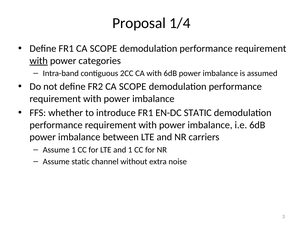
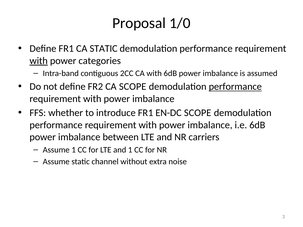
1/4: 1/4 -> 1/0 (180, 23)
FR1 CA SCOPE: SCOPE -> STATIC (104, 49)
performance underline: none -> present (235, 87)
EN-DC STATIC: STATIC -> SCOPE (198, 113)
